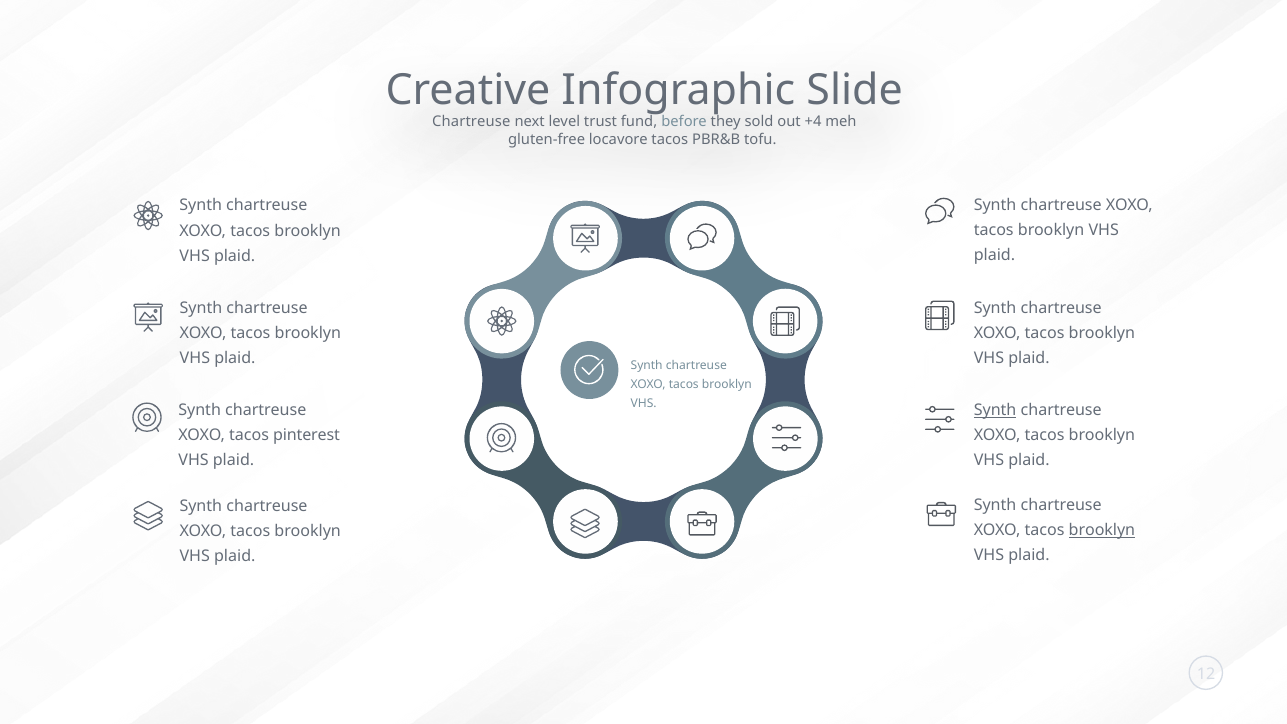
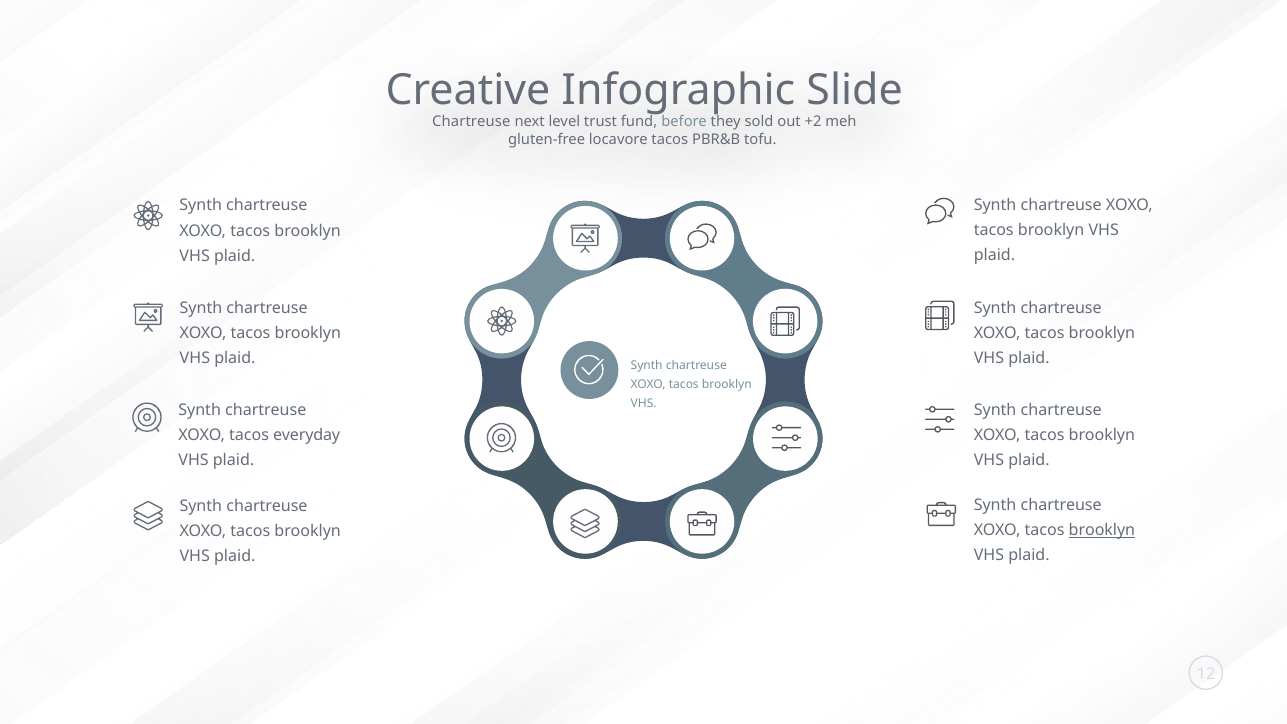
+4: +4 -> +2 (813, 122)
Synth underline: present -> none (995, 410)
pinterest: pinterest -> everyday (307, 435)
